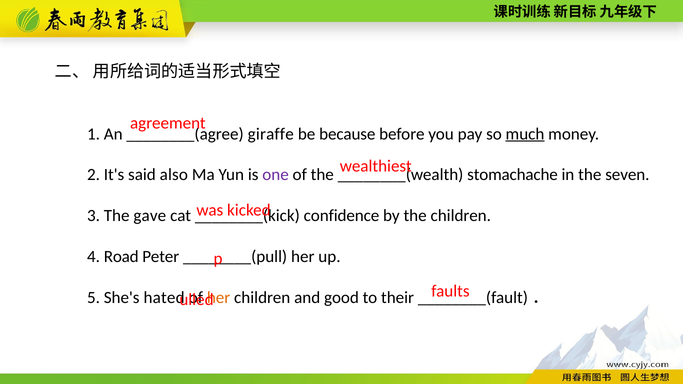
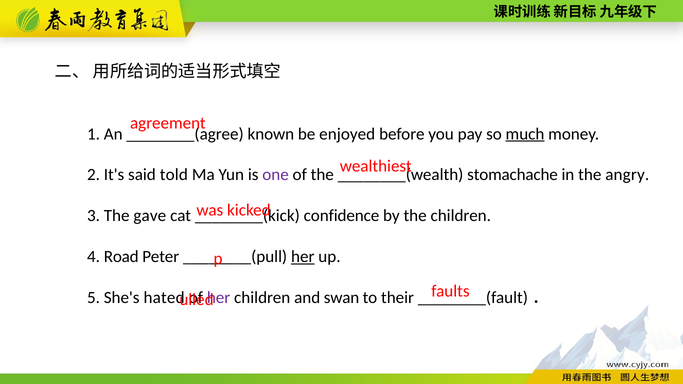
giraffe: giraffe -> known (271, 134)
because: because -> enjoyed (347, 134)
also: also -> told (174, 175)
seven: seven -> angry (627, 175)
her underline: none -> present (303, 257)
her colour: orange -> purple (219, 298)
good: good -> swan (342, 298)
